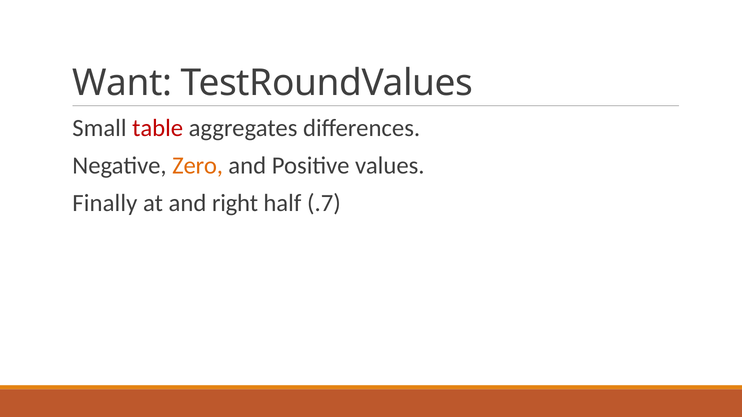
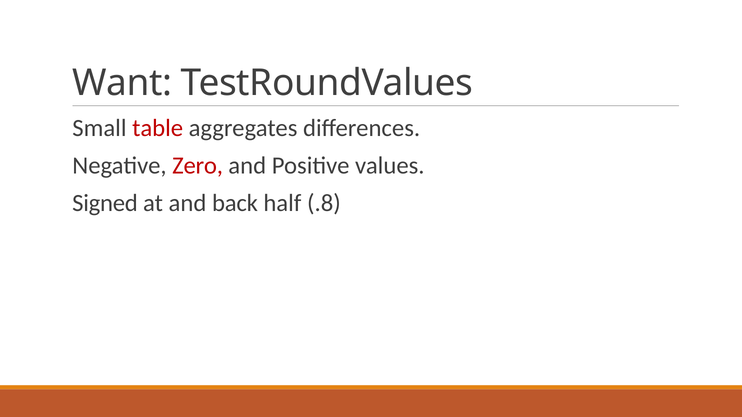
Zero colour: orange -> red (198, 166)
Finally: Finally -> Signed (105, 203)
right: right -> back (235, 203)
.7: .7 -> .8 (324, 203)
